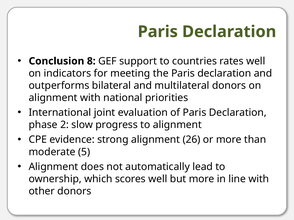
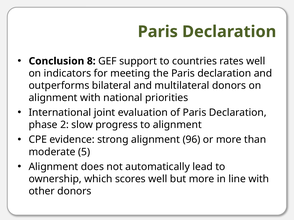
26: 26 -> 96 (191, 140)
